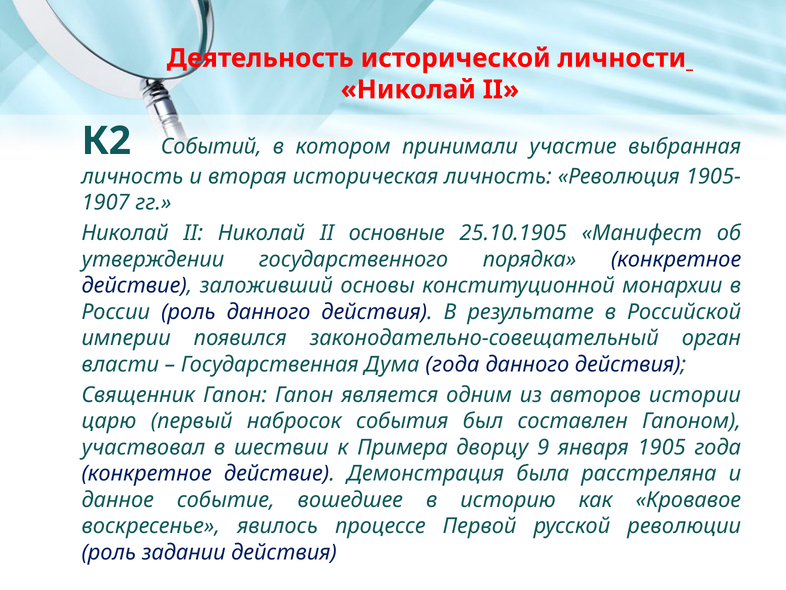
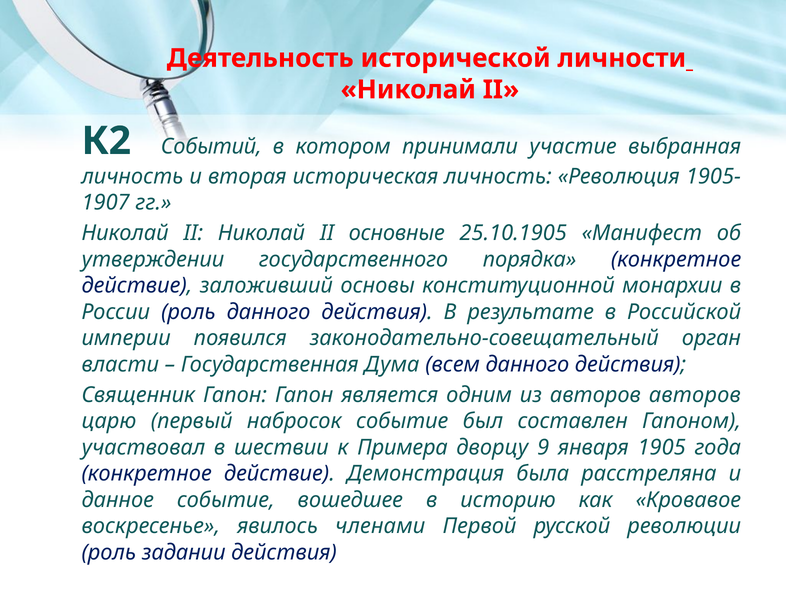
Дума года: года -> всем (453, 364)
авторов истории: истории -> авторов (695, 395)
набросок события: события -> событие (402, 421)
процессе: процессе -> членами (380, 526)
